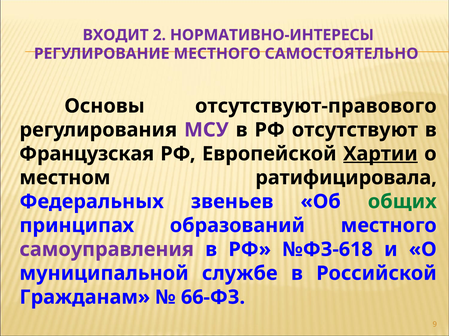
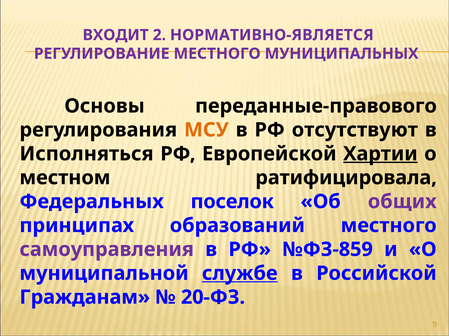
НОРМАТИВНО-ИНТЕРЕСЫ: НОРМАТИВНО-ИНТЕРЕСЫ -> НОРМАТИВНО-ЯВЛЯЕТСЯ (272, 35)
САМОСТОЯТЕЛЬНО: САМОСТОЯТЕЛЬНО -> МУНИЦИПАЛЬНЫХ (342, 54)
отсутствуют-правового: отсутствуют-правового -> переданные-правового (316, 106)
МСУ colour: purple -> orange (206, 130)
Французская: Французская -> Исполняться (87, 154)
звеньев: звеньев -> поселок (232, 202)
общих colour: green -> purple (402, 202)
№ФЗ-618: №ФЗ-618 -> №ФЗ-859 (328, 250)
службе underline: none -> present (240, 274)
66-ФЗ: 66-ФЗ -> 20-ФЗ (213, 298)
